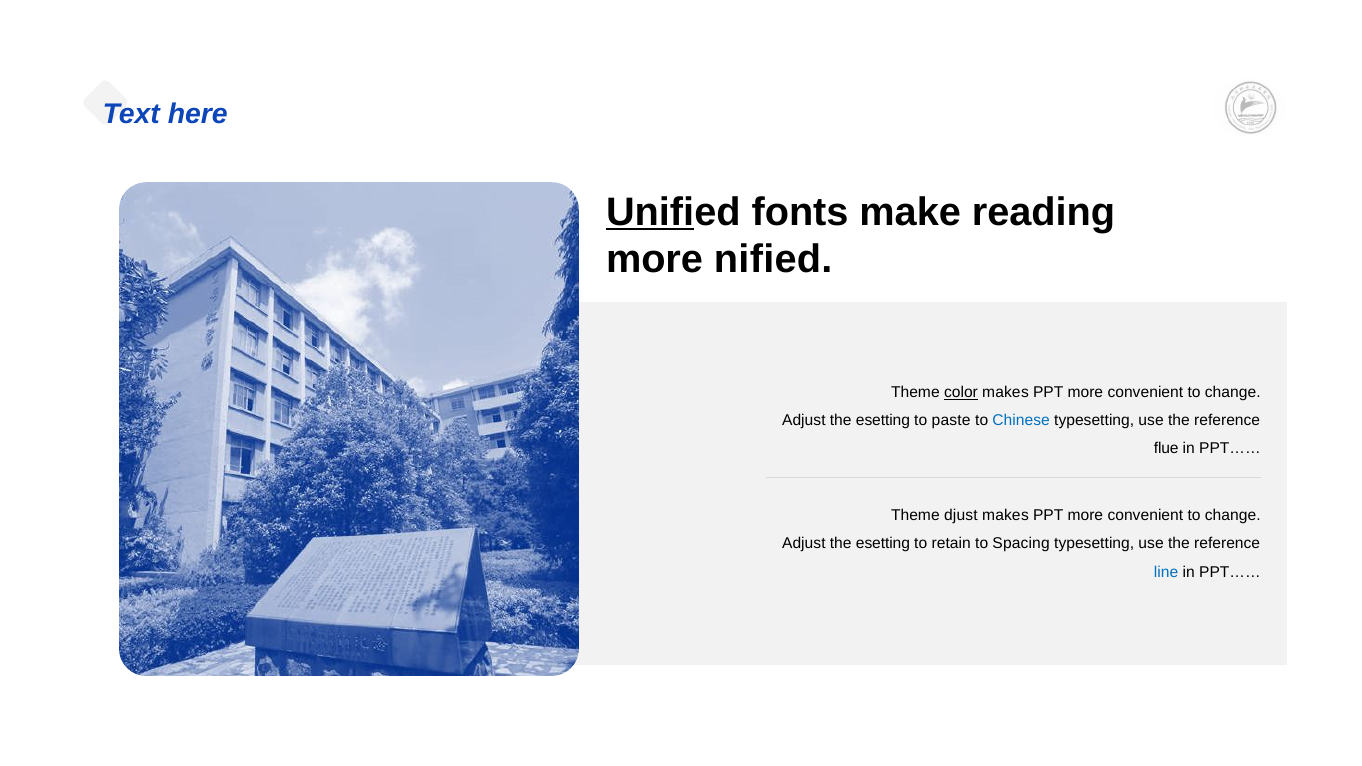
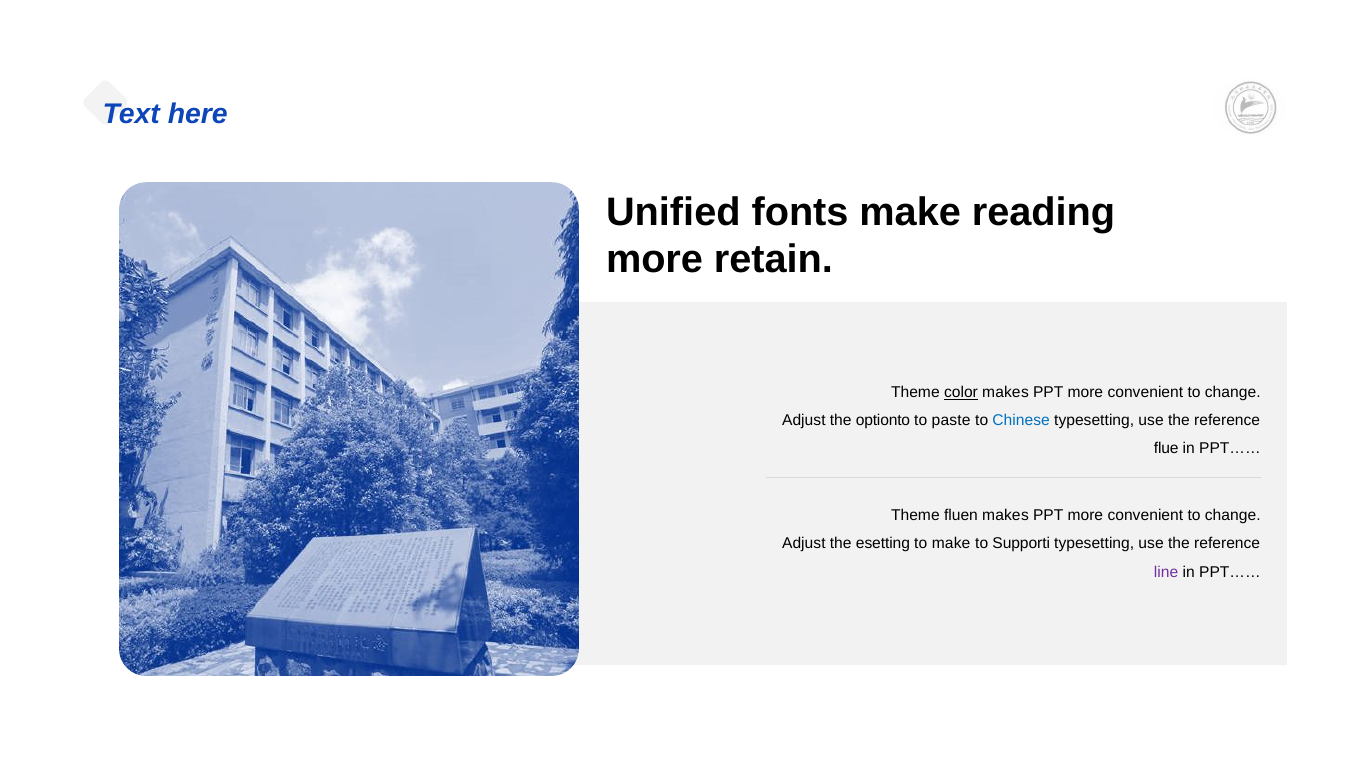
Unifi underline: present -> none (650, 212)
nified: nified -> retain (773, 260)
esetting: esetting -> optionto (883, 421)
djust: djust -> fluen (961, 516)
to retain: retain -> make (951, 544)
Spacing: Spacing -> Supporti (1021, 544)
line colour: blue -> purple (1166, 572)
